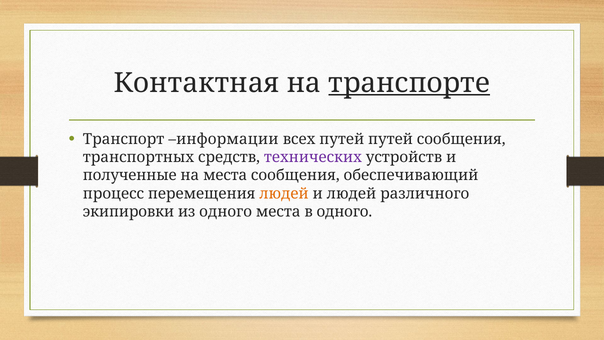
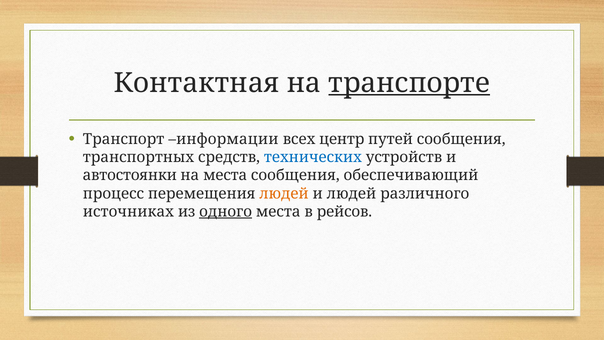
всех путей: путей -> центр (342, 139)
технических colour: purple -> blue (313, 157)
полученные: полученные -> автостоянки (130, 175)
экипировки: экипировки -> источниках (128, 212)
одного underline: none -> present (226, 212)
в одного: одного -> рейсов (344, 212)
